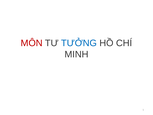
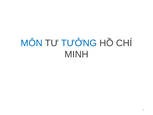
MÔN colour: red -> blue (32, 43)
